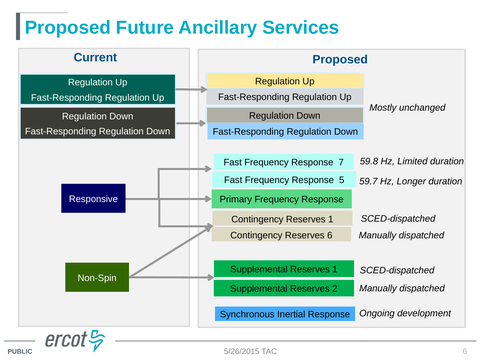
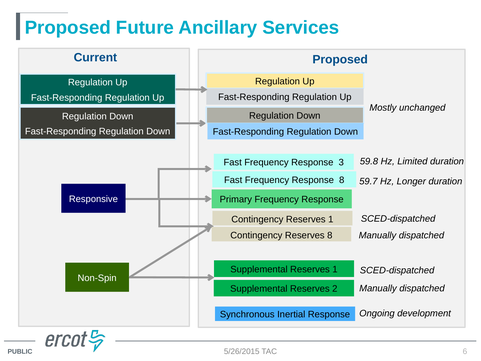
7: 7 -> 3 (341, 162)
Response 5: 5 -> 8 (342, 180)
Reserves 6: 6 -> 8 (330, 235)
